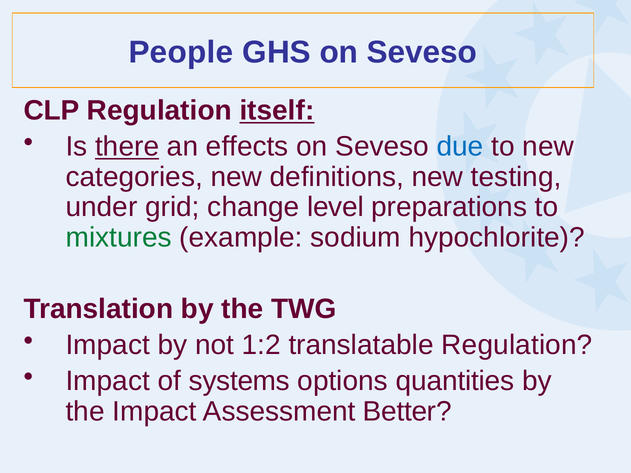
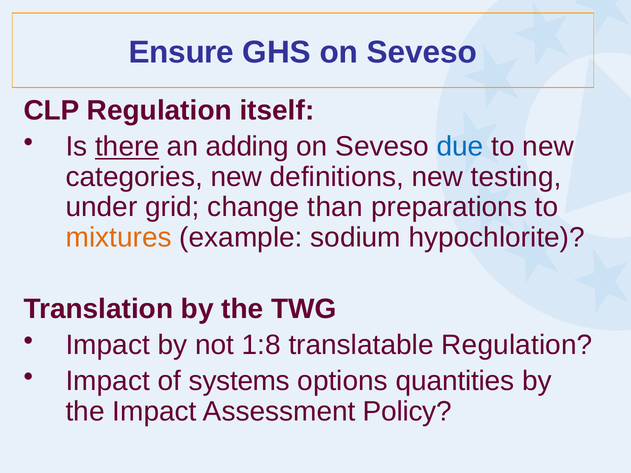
People: People -> Ensure (181, 52)
itself underline: present -> none (277, 111)
effects: effects -> adding (247, 147)
level: level -> than (335, 207)
mixtures colour: green -> orange (119, 238)
1:2: 1:2 -> 1:8 (261, 345)
Better: Better -> Policy (407, 412)
